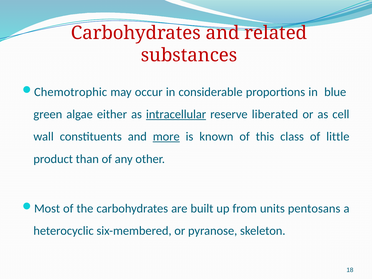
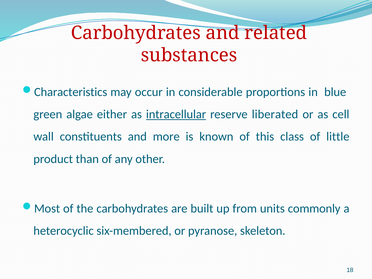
Chemotrophic: Chemotrophic -> Characteristics (71, 92)
more underline: present -> none (166, 137)
pentosans: pentosans -> commonly (314, 209)
